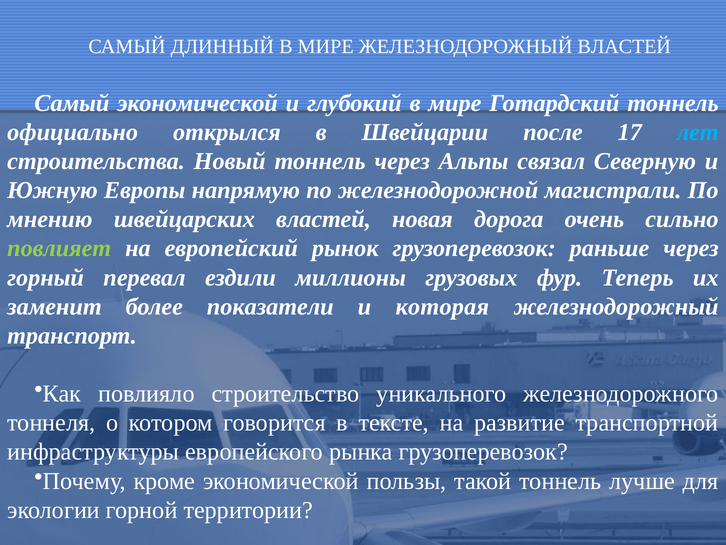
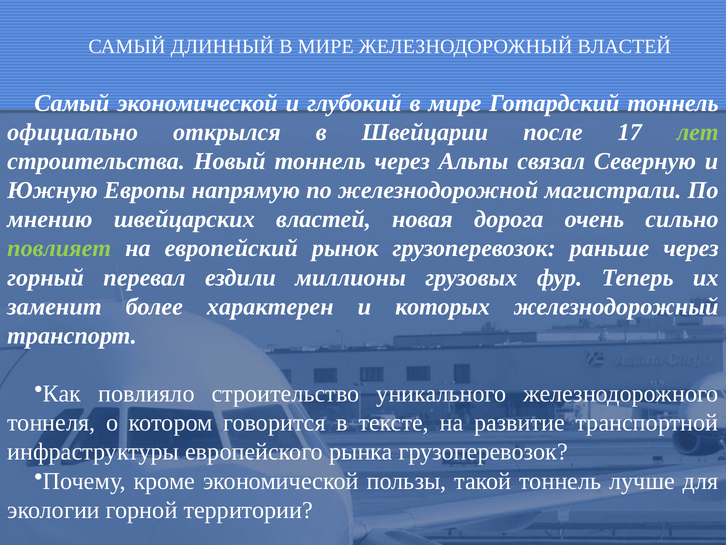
лет colour: light blue -> light green (698, 132)
показатели: показатели -> характерен (270, 306)
которая: которая -> которых (443, 306)
